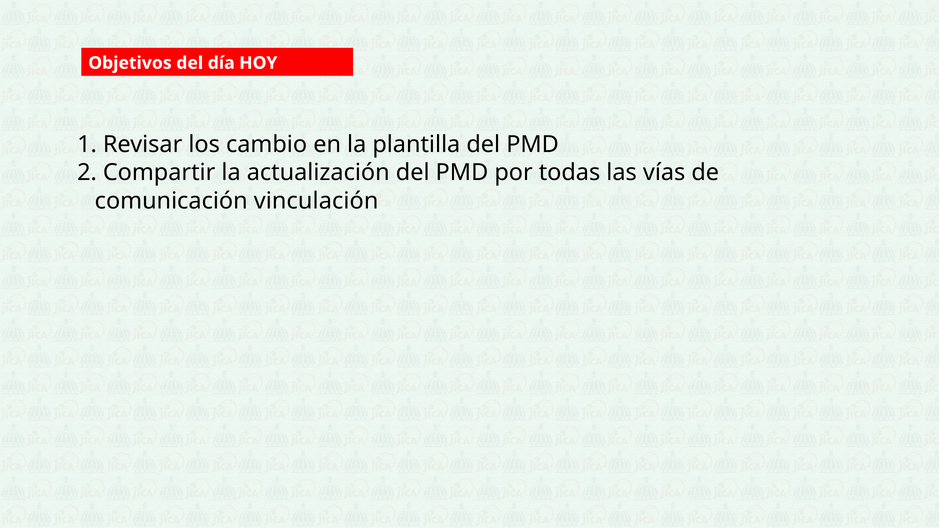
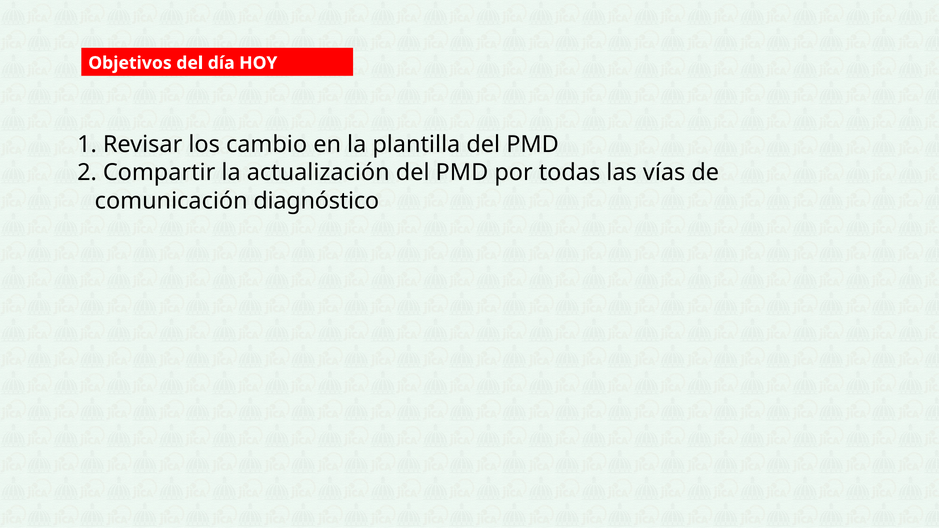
vinculación: vinculación -> diagnóstico (316, 201)
